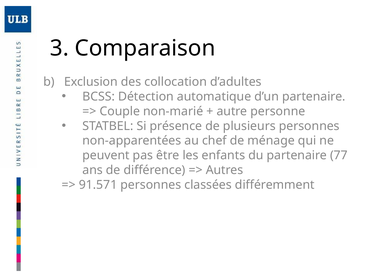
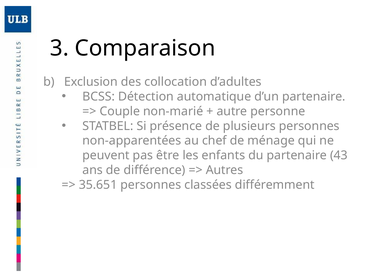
77: 77 -> 43 (339, 155)
91.571: 91.571 -> 35.651 (98, 185)
